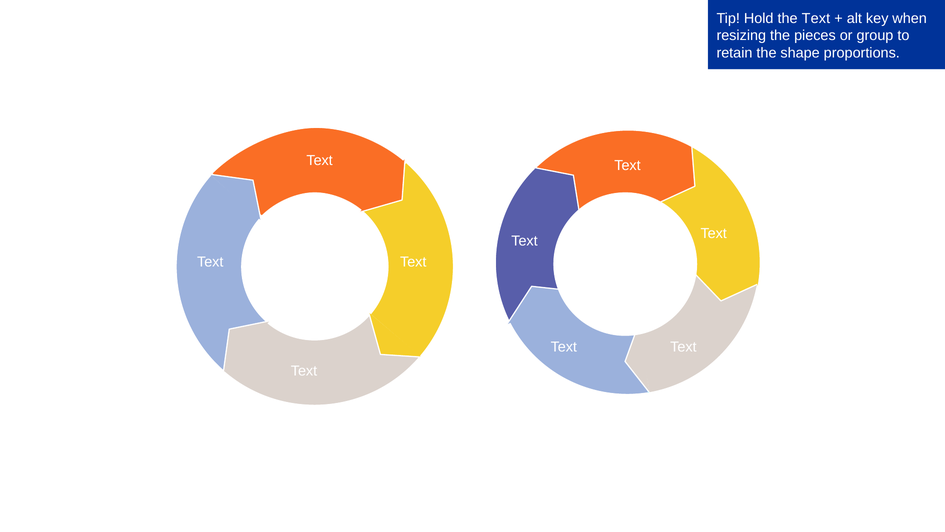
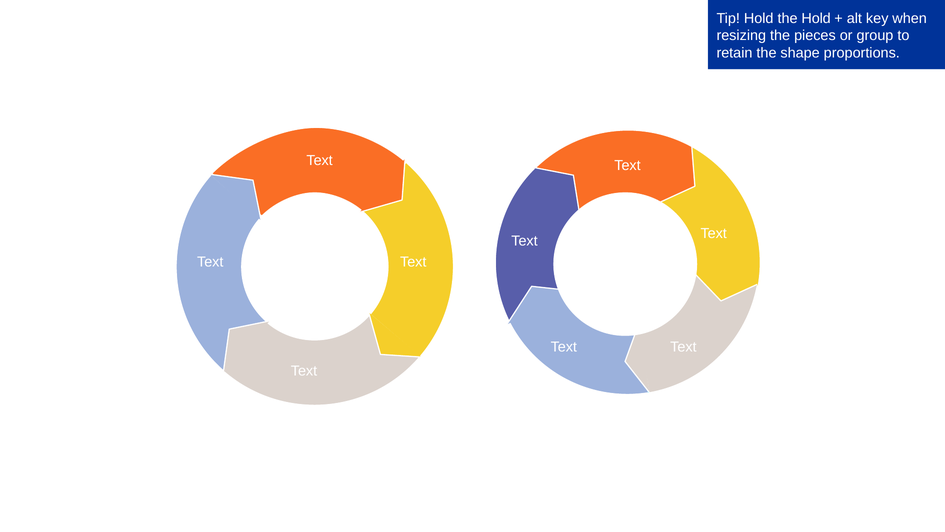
the Text: Text -> Hold (816, 18)
